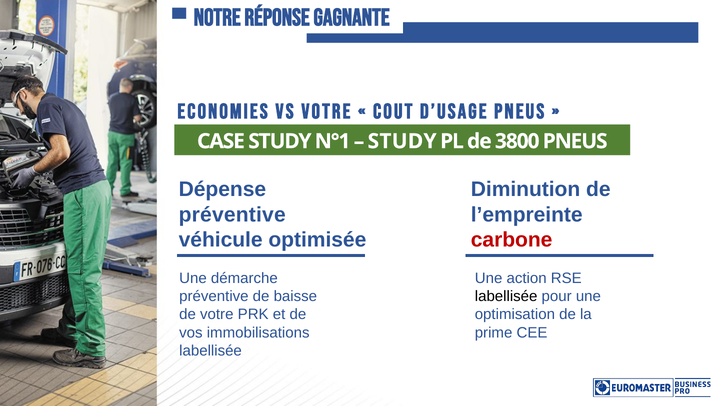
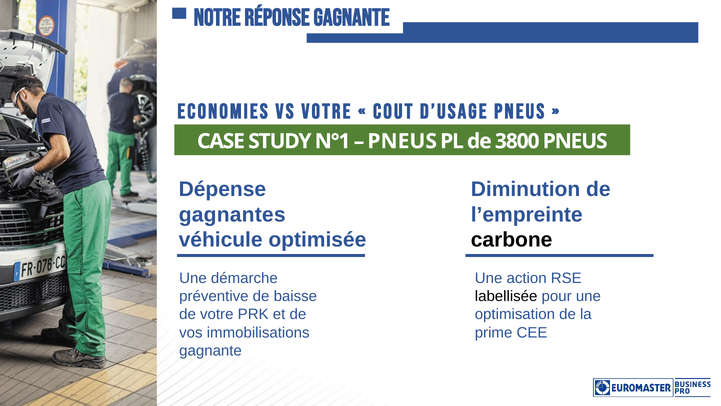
STUDY: STUDY -> PNEUS (402, 141)
préventive: préventive -> gagnantes (232, 214)
carbone colour: red -> black (512, 240)
labellisée: labellisée -> gagnante (211, 350)
